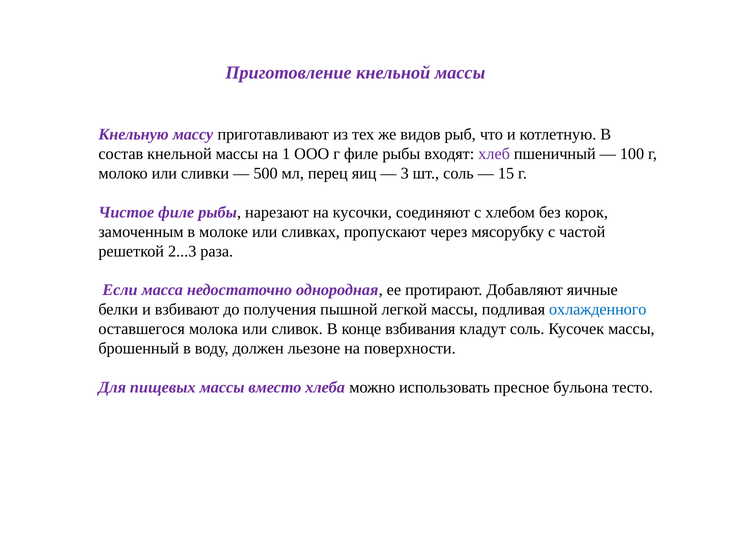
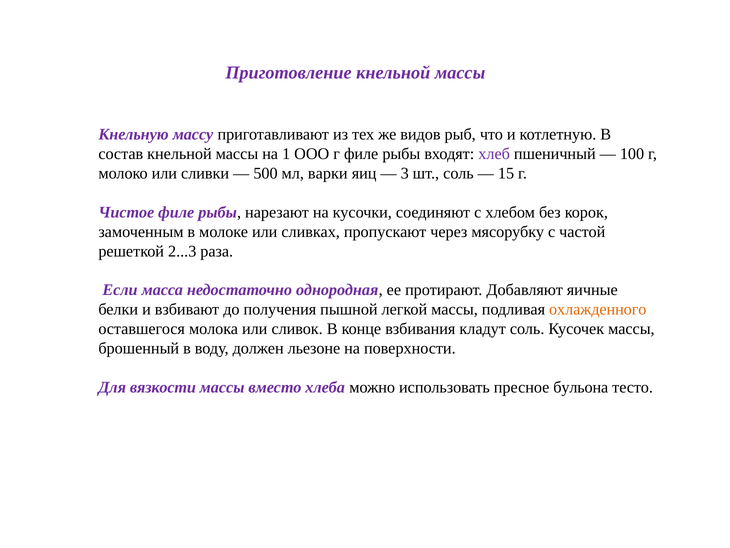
перец: перец -> варки (328, 173)
охлажденного colour: blue -> orange (598, 309)
пищевых: пищевых -> вязкости (163, 387)
